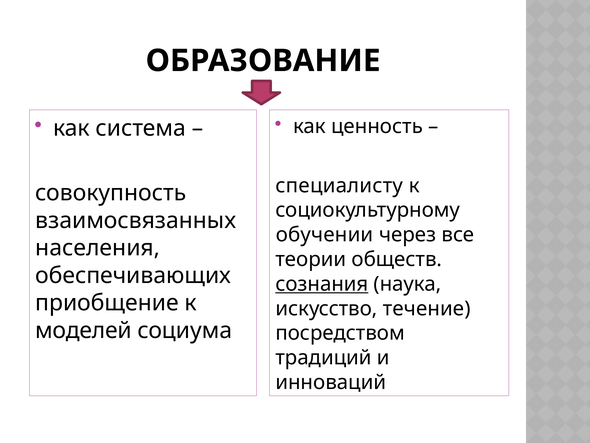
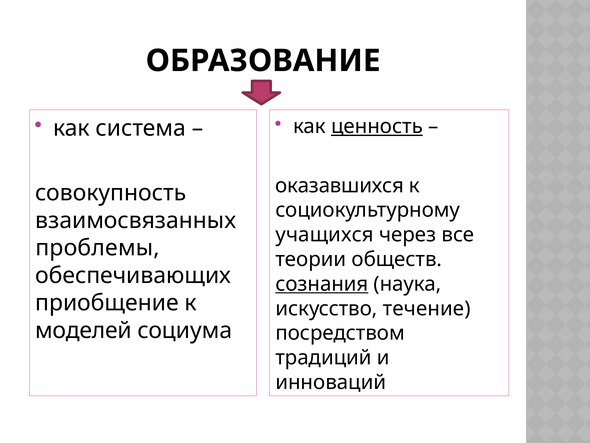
ценность underline: none -> present (377, 126)
специалисту: специалисту -> оказавшихся (340, 185)
обучении: обучении -> учащихся (325, 235)
населения: населения -> проблемы (98, 248)
